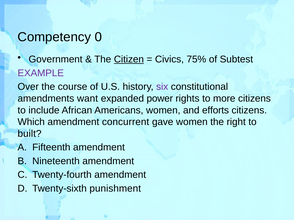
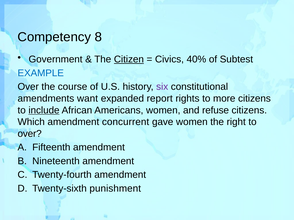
0: 0 -> 8 (98, 37)
75%: 75% -> 40% (196, 59)
EXAMPLE colour: purple -> blue (41, 73)
power: power -> report (160, 99)
include underline: none -> present (44, 110)
efforts: efforts -> refuse (216, 110)
built: built -> over (30, 134)
